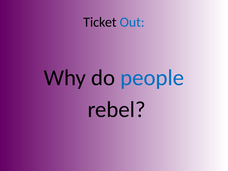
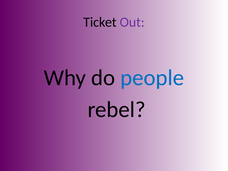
Out colour: blue -> purple (132, 22)
